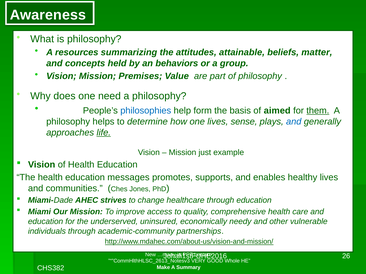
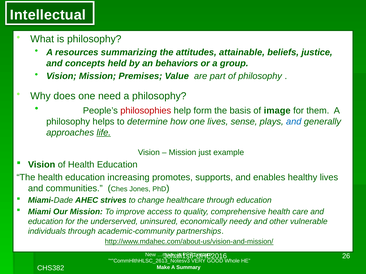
Awareness: Awareness -> Intellectual (48, 15)
matter: matter -> justice (317, 53)
philosophies colour: blue -> red (146, 111)
aimed: aimed -> image (277, 111)
them underline: present -> none (318, 111)
messages: messages -> increasing (128, 178)
